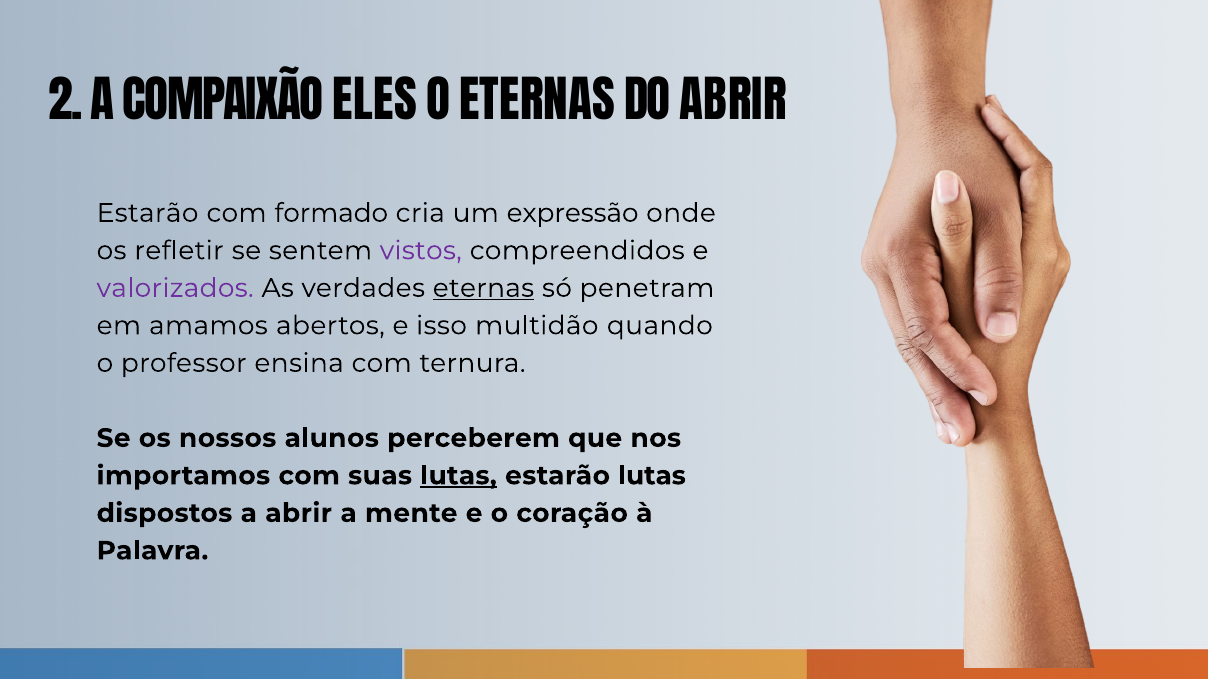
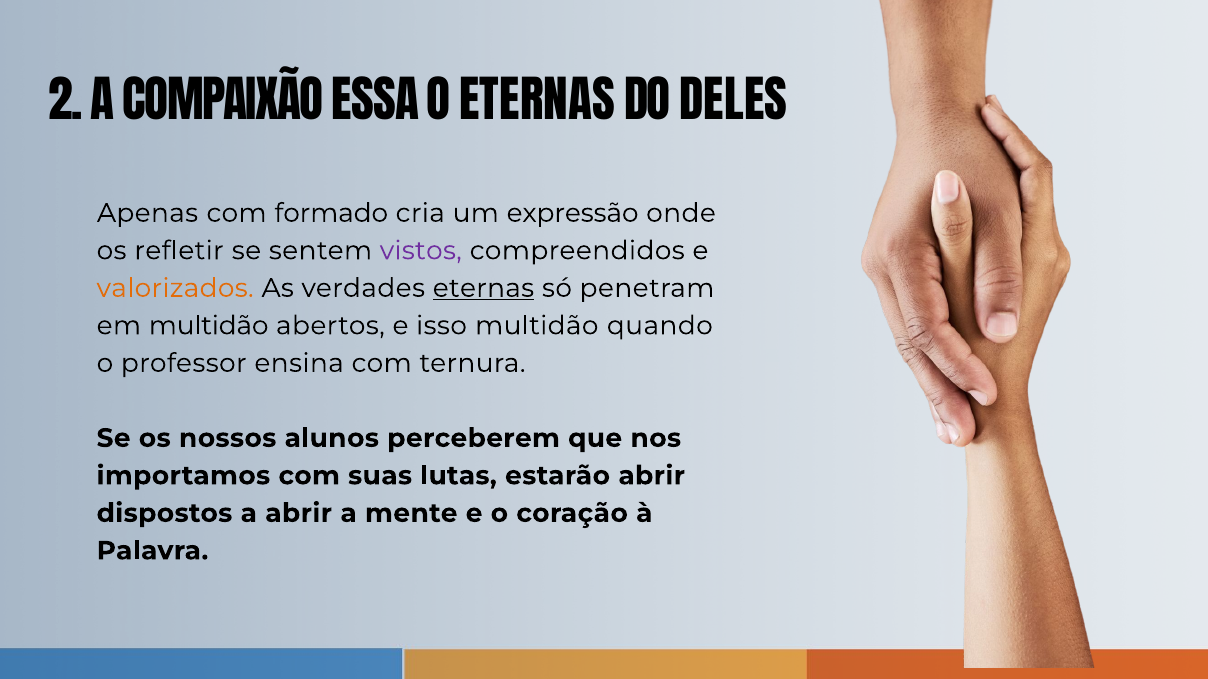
ELES: ELES -> ESSA (376, 103)
DO ABRIR: ABRIR -> DELES (733, 103)
Estarão: Estarão -> Apenas (148, 213)
valorizados colour: purple -> orange (175, 288)
em amamos: amamos -> multidão (209, 326)
lutas underline: present -> none (459, 476)
estarão lutas: lutas -> abrir (652, 476)
